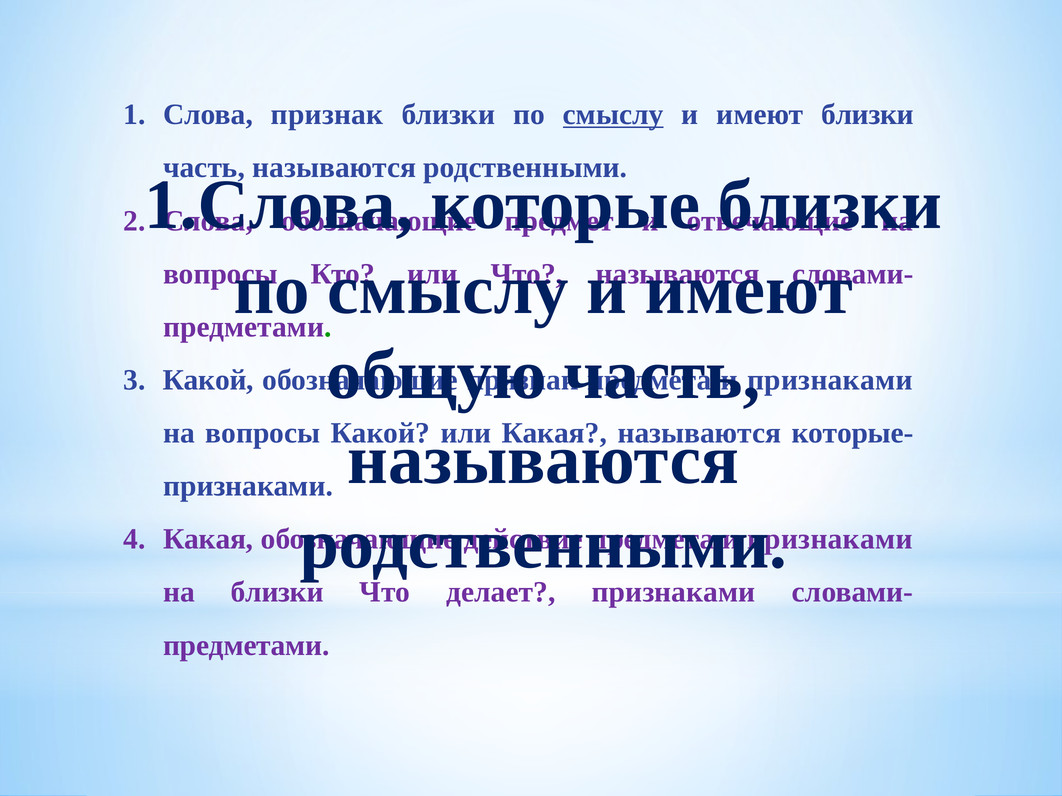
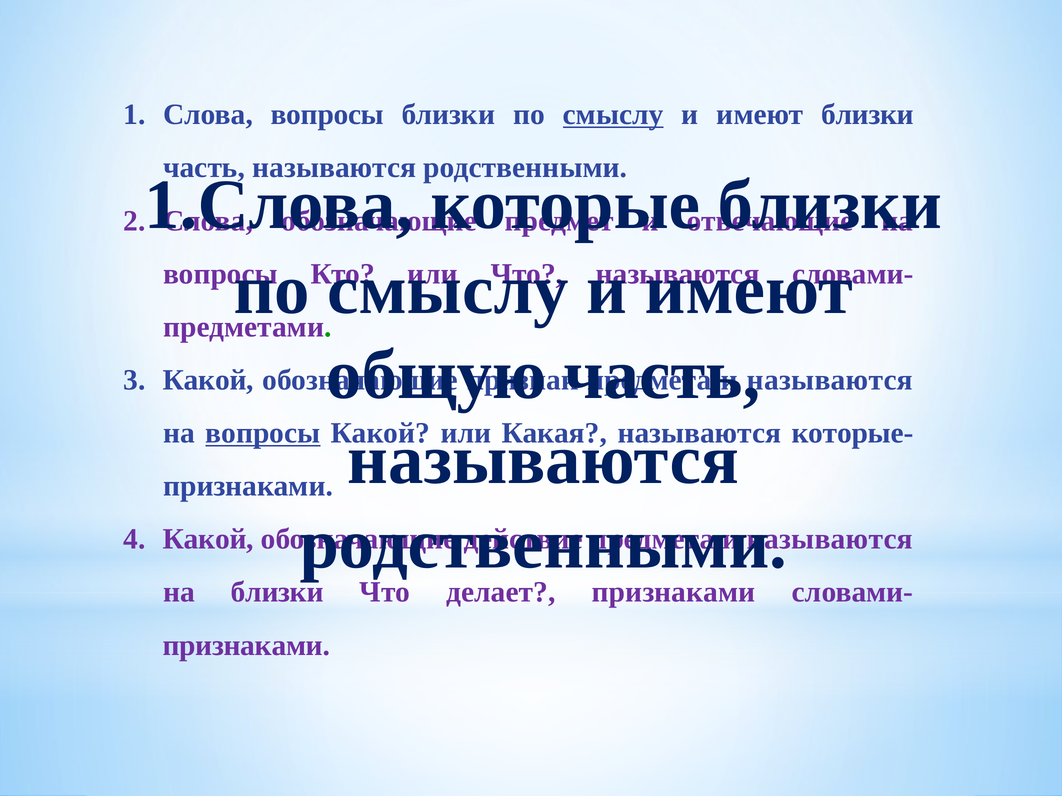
Слова признак: признак -> вопросы (327, 115)
признаками: признаками -> называются (830, 380)
вопросы underline: none -> present (263, 433)
Какая: Какая -> Какой (208, 540)
признаками: признаками -> называются (830, 540)
предметами: предметами -> признаками (246, 646)
